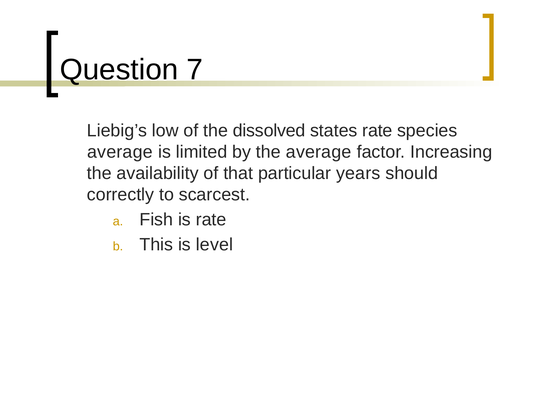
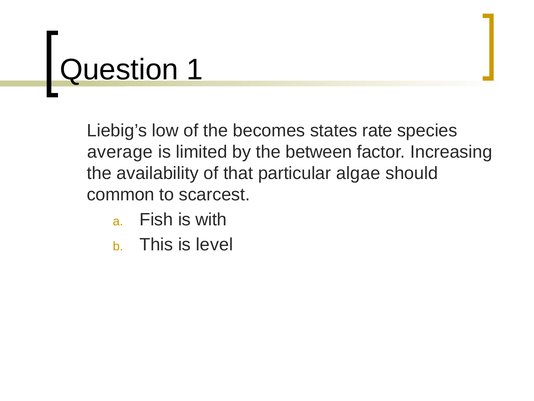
7: 7 -> 1 (195, 70)
dissolved: dissolved -> becomes (269, 130)
the average: average -> between (319, 152)
years: years -> algae (358, 173)
correctly: correctly -> common (121, 194)
is rate: rate -> with (211, 219)
